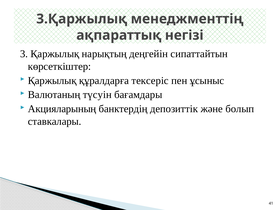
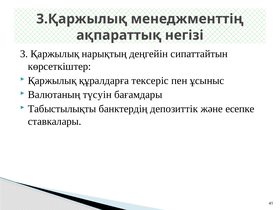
Акцияларының: Акцияларының -> Табыстылықты (62, 109)
болып: болып -> есепке (240, 109)
